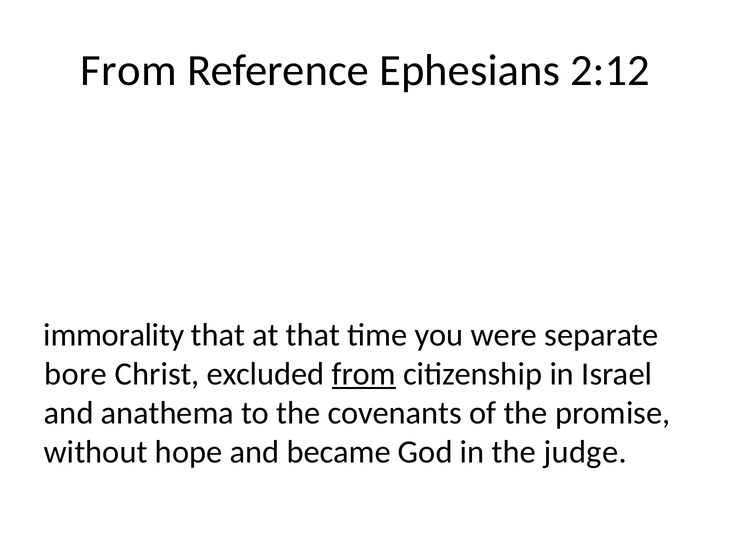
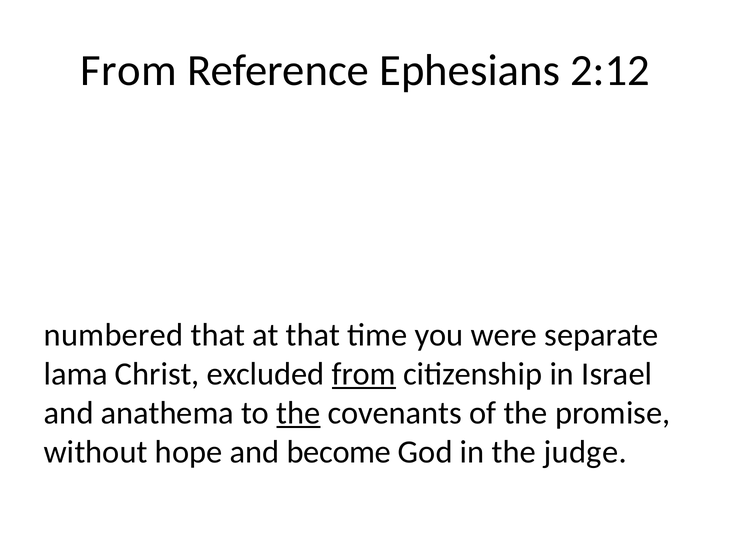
immorality: immorality -> numbered (114, 335)
bore: bore -> lama (76, 374)
the underline: none -> present (298, 413)
became: became -> become (339, 452)
